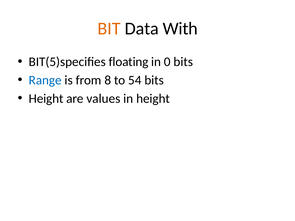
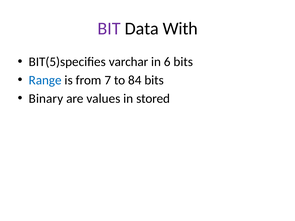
BIT colour: orange -> purple (109, 29)
floating: floating -> varchar (129, 62)
0: 0 -> 6 (167, 62)
8: 8 -> 7 (108, 80)
54: 54 -> 84 (135, 80)
Height: Height -> Binary (46, 99)
in height: height -> stored (153, 99)
